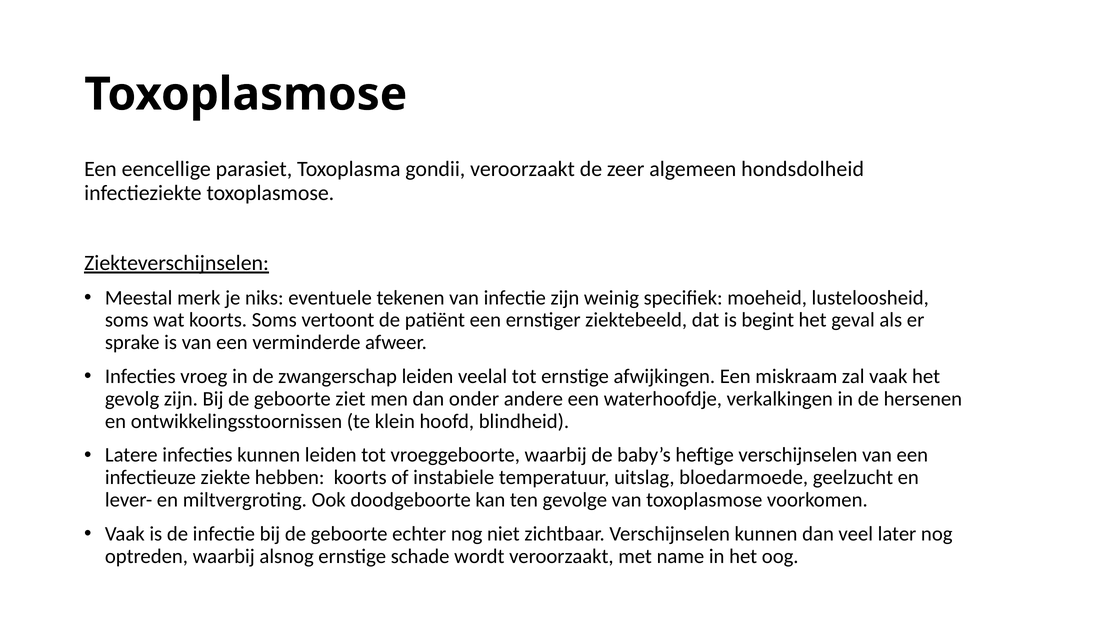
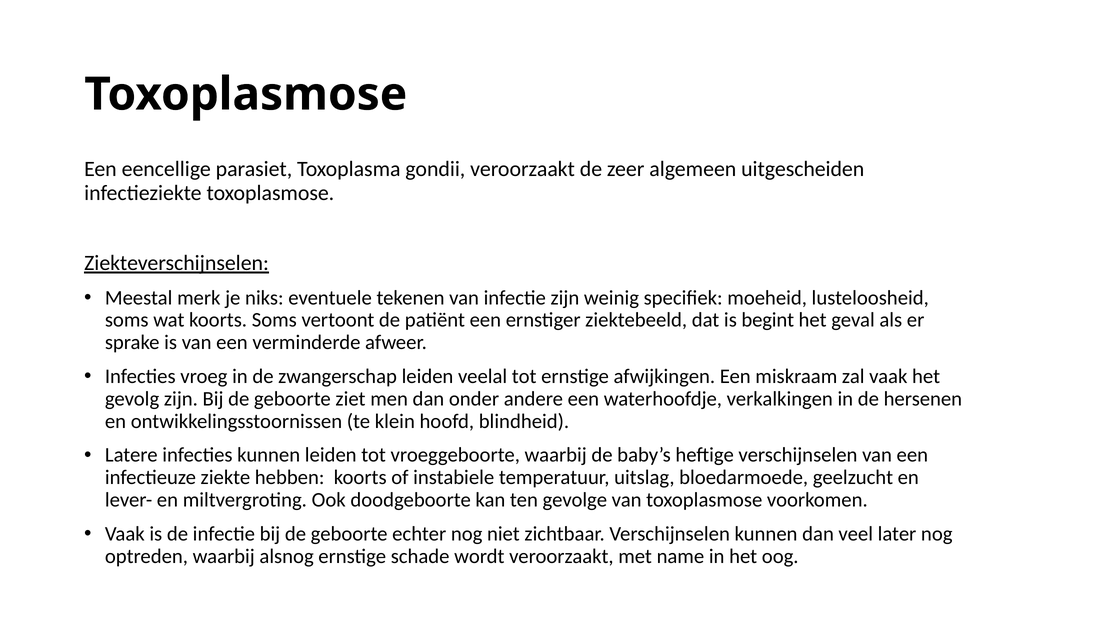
hondsdolheid: hondsdolheid -> uitgescheiden (803, 169)
